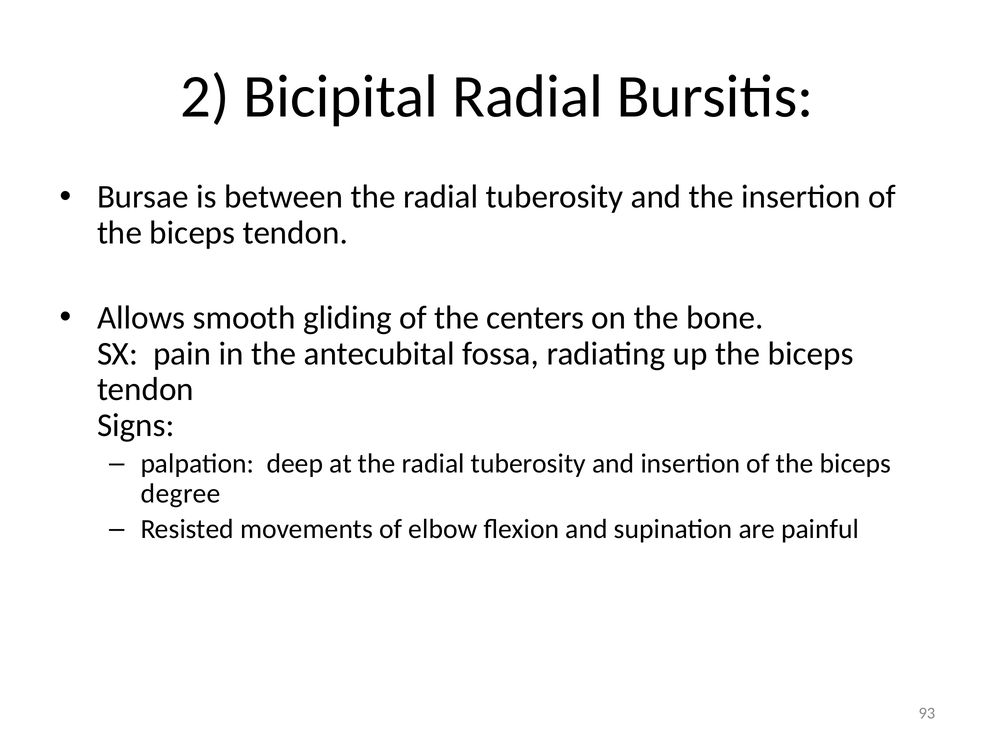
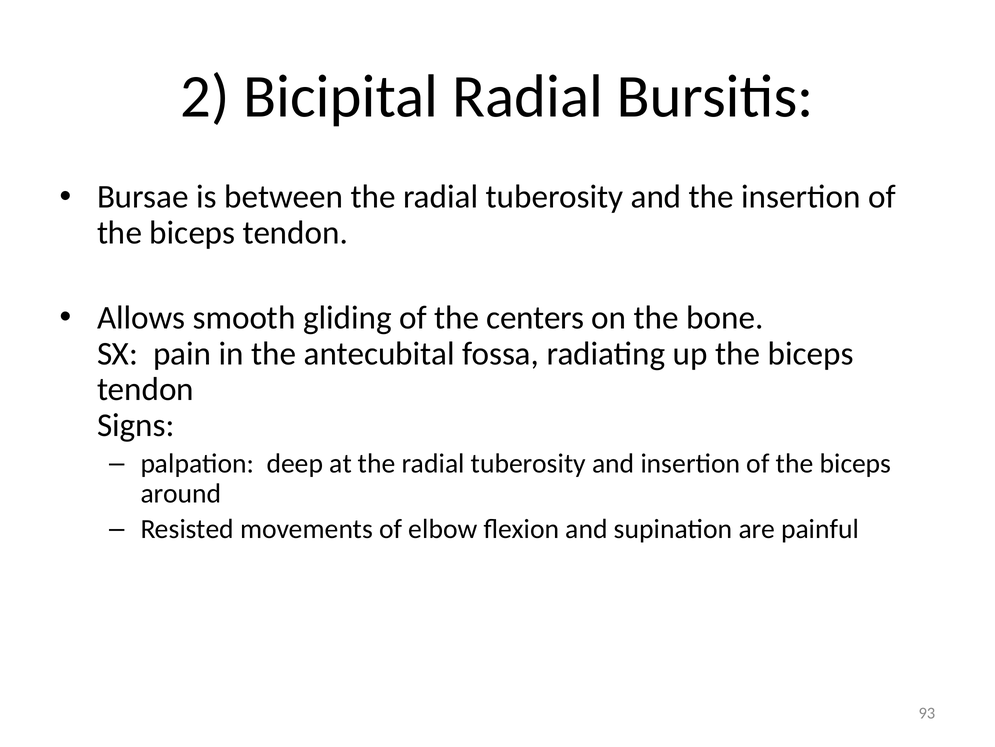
degree: degree -> around (181, 493)
